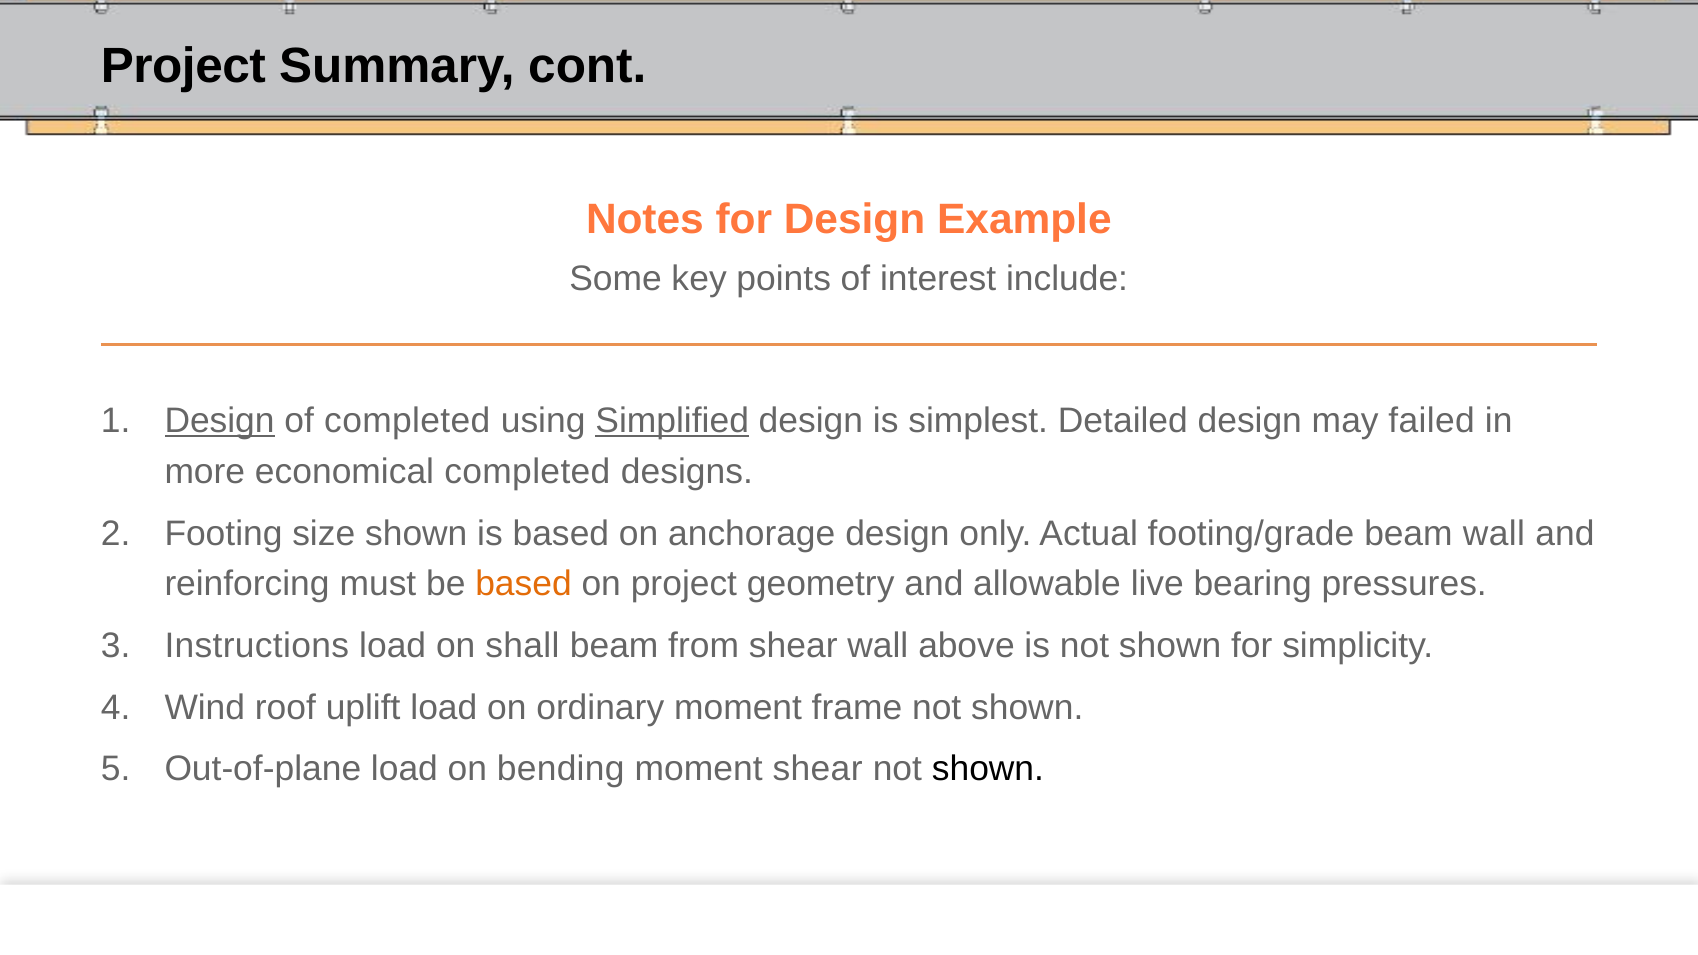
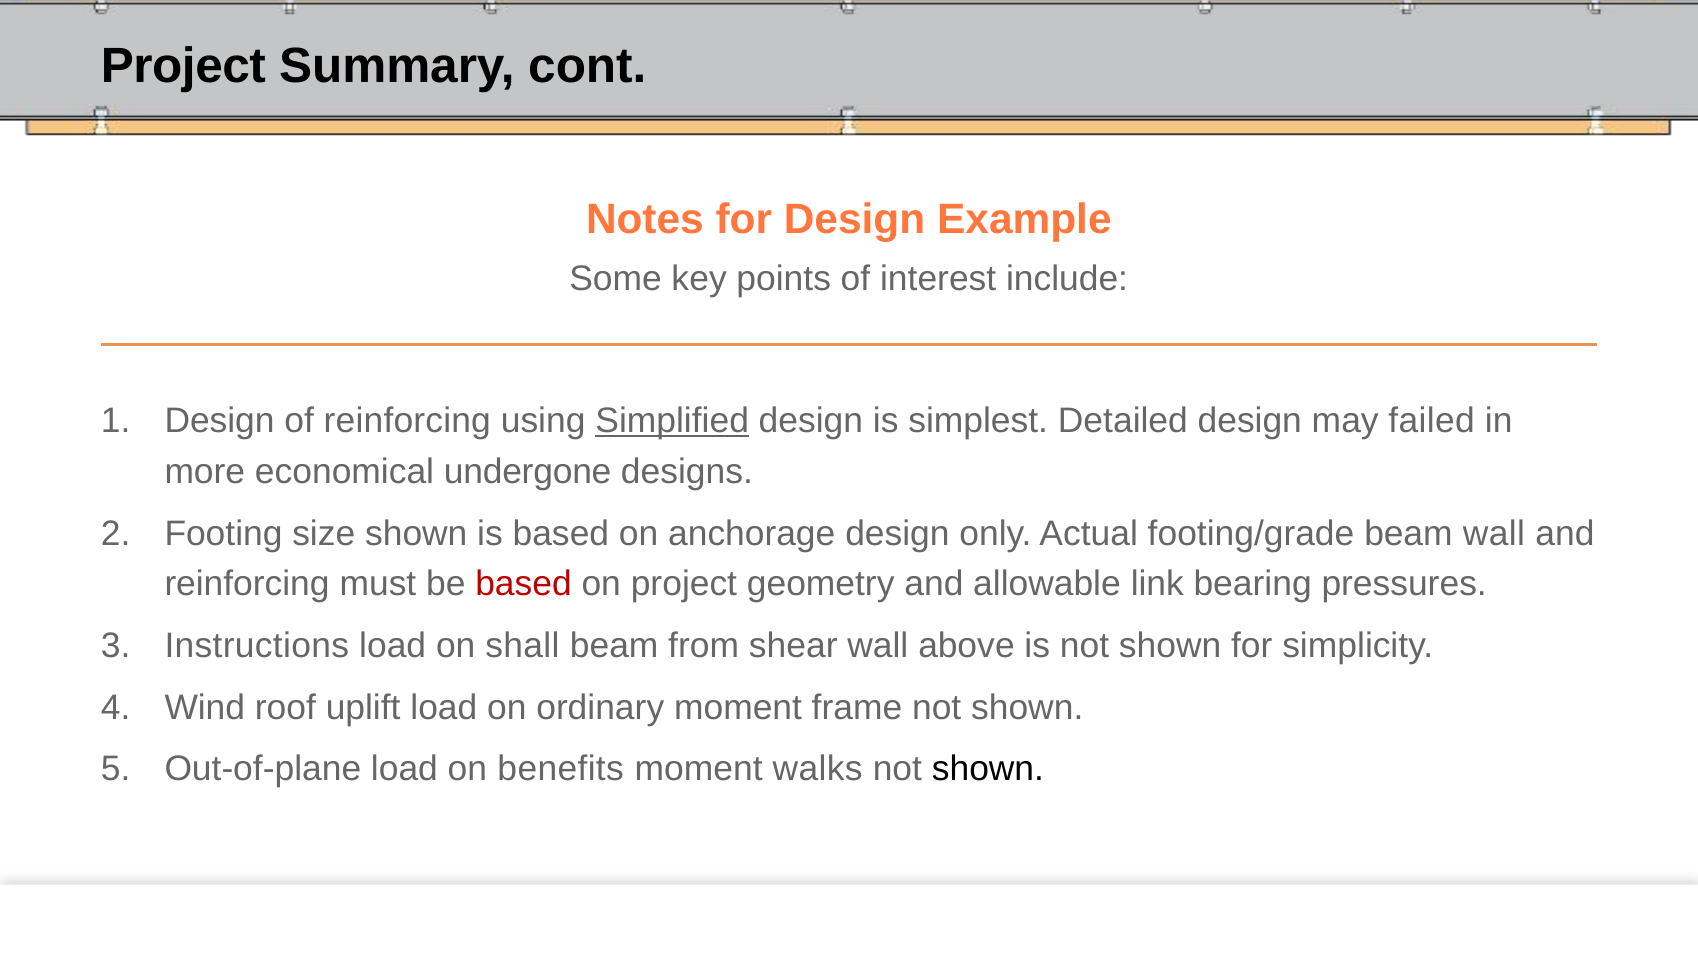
Design underline: present -> none (220, 421)
of completed: completed -> reinforcing (407, 421)
economical completed: completed -> undergone (528, 472)
based colour: orange -> red (524, 584)
live: live -> link (1157, 584)
bending: bending -> benefits (561, 769)
moment shear: shear -> walks (818, 769)
